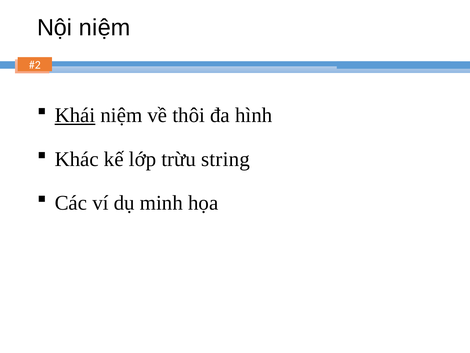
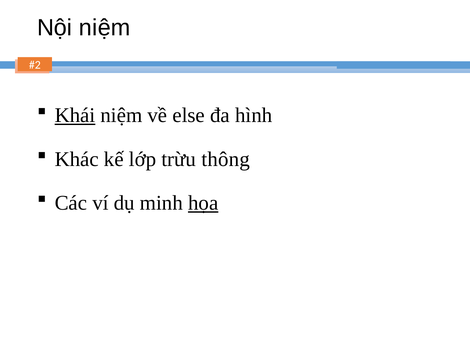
thôi: thôi -> else (189, 115)
string: string -> thông (226, 159)
họa underline: none -> present (203, 203)
